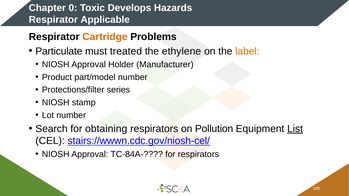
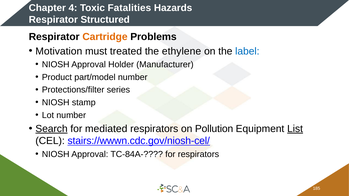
0: 0 -> 4 (73, 8)
Develops: Develops -> Fatalities (129, 8)
Applicable: Applicable -> Structured (105, 20)
Particulate: Particulate -> Motivation (59, 51)
label colour: orange -> blue (247, 51)
Search underline: none -> present (52, 129)
obtaining: obtaining -> mediated (106, 129)
